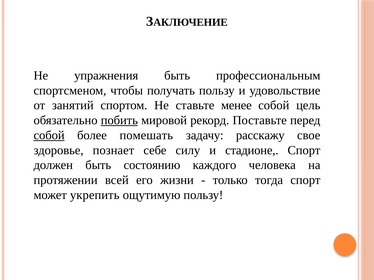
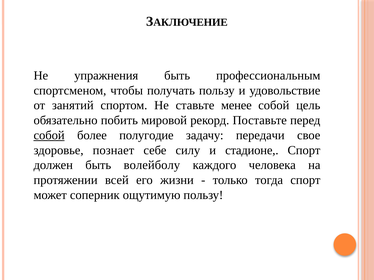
побить underline: present -> none (119, 121)
помешать: помешать -> полугодие (146, 135)
расскажу: расскажу -> передачи (260, 135)
состоянию: состоянию -> волейболу (152, 165)
укрепить: укрепить -> соперник (95, 195)
